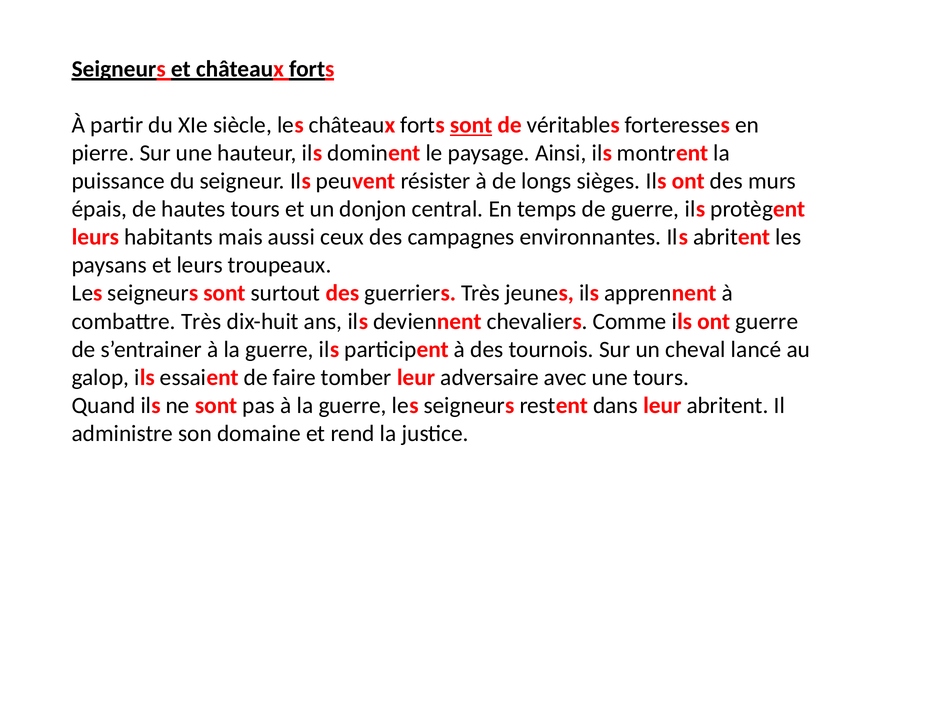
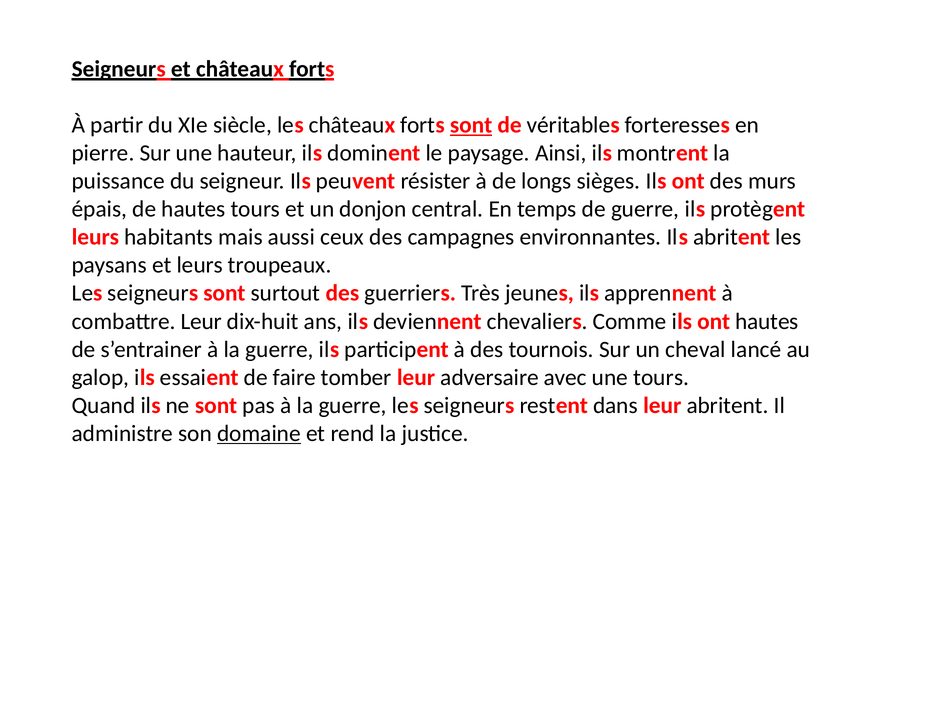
combattre Très: Très -> Leur (201, 321)
ont guerre: guerre -> hautes (767, 321)
domaine underline: none -> present (259, 434)
